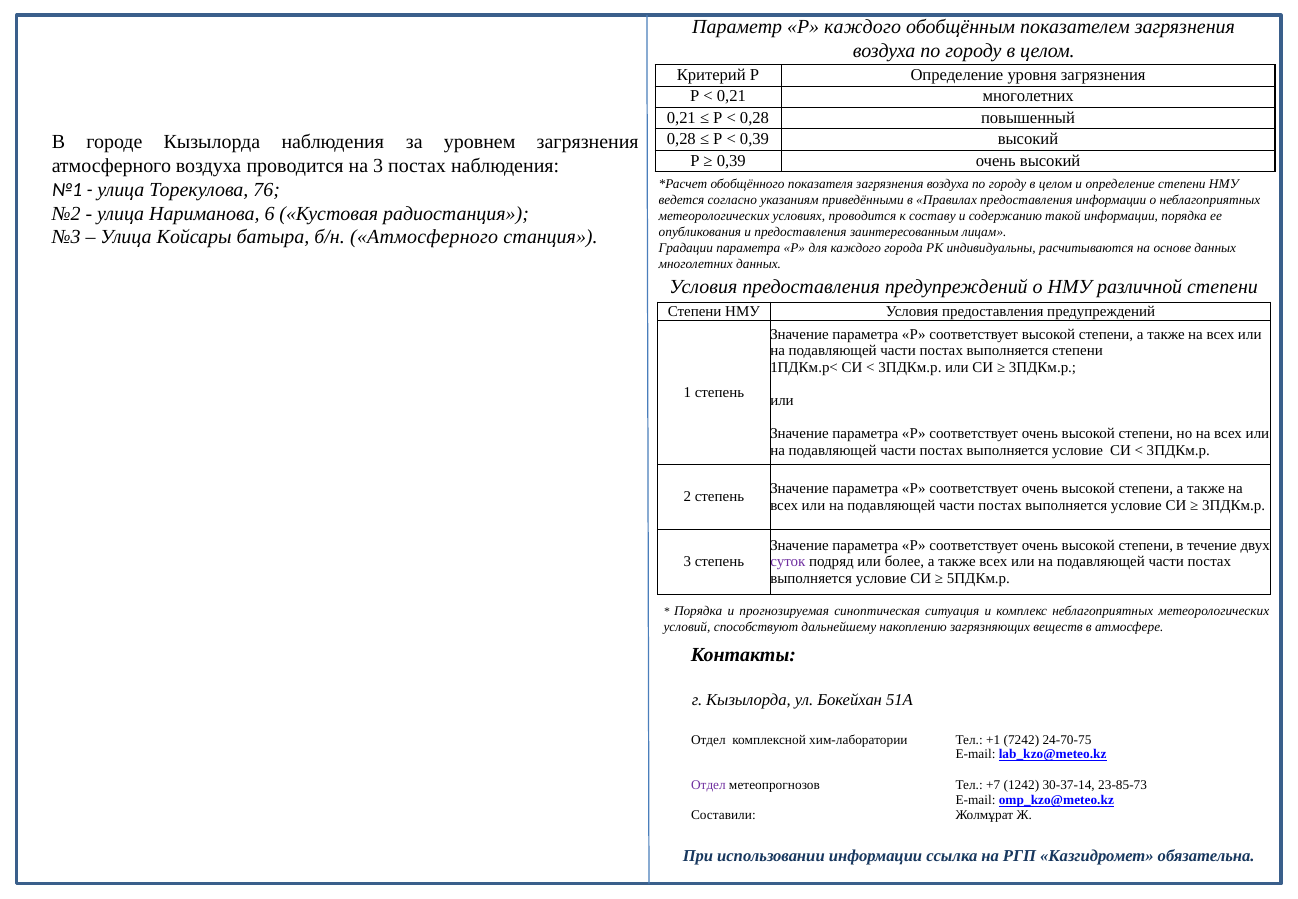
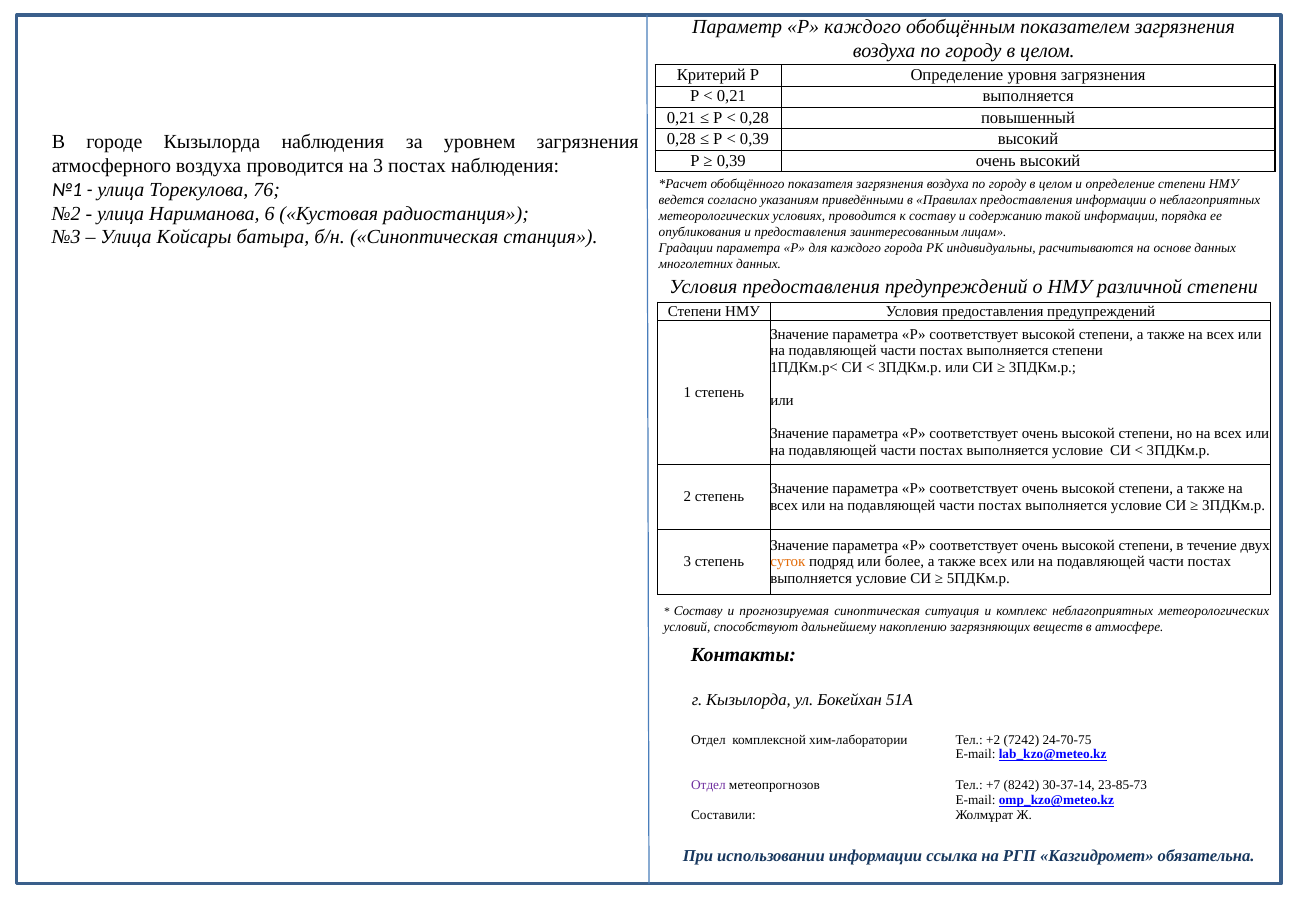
0,21 многолетних: многолетних -> выполняется (1028, 96)
б/н Атмосферного: Атмосферного -> Синоптическая (424, 237)
суток colour: purple -> orange (788, 562)
Порядка: Порядка -> Составу (698, 611)
+1: +1 -> +2 (993, 739)
1242: 1242 -> 8242 (1021, 785)
